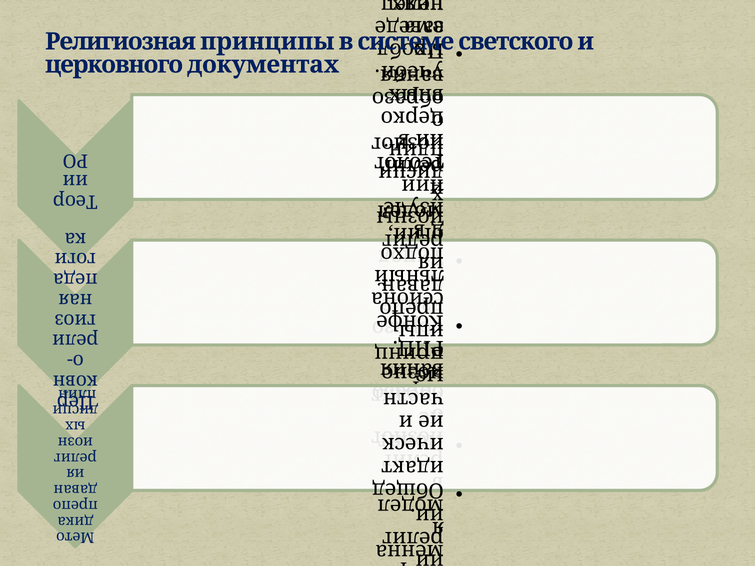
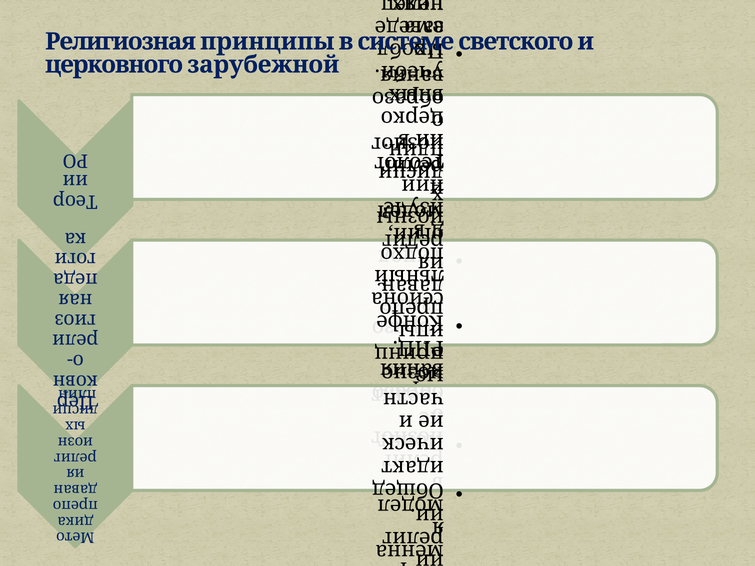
документах: документах -> зарубежной (263, 65)
